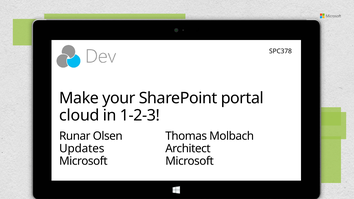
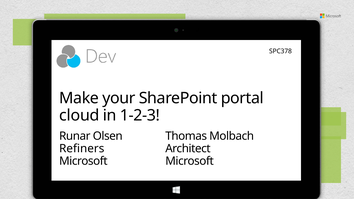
Updates: Updates -> Refiners (82, 149)
